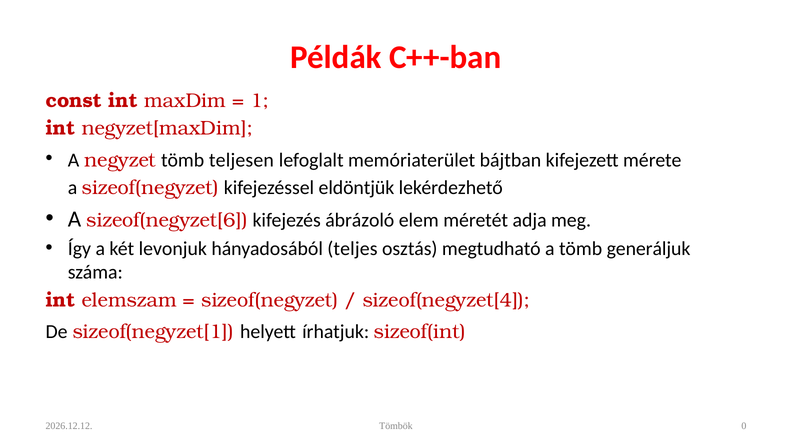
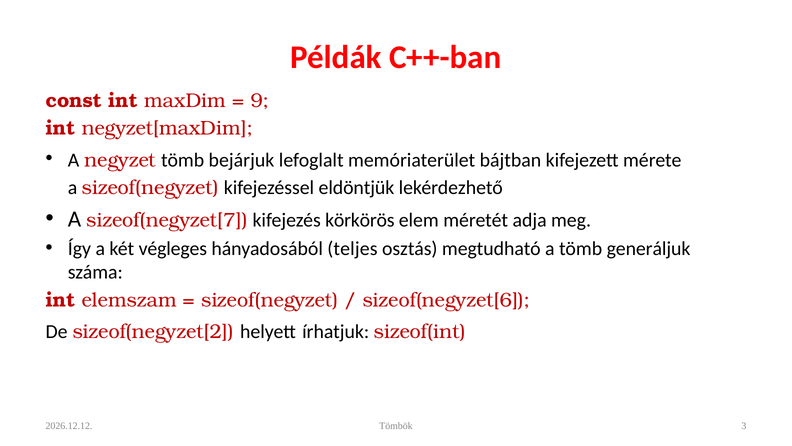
1: 1 -> 9 (260, 100)
teljesen: teljesen -> bejárjuk (241, 160)
sizeof(negyzet[6: sizeof(negyzet[6 -> sizeof(negyzet[7 (167, 220)
ábrázoló: ábrázoló -> körkörös (360, 220)
levonjuk: levonjuk -> végleges (173, 248)
sizeof(negyzet[4: sizeof(negyzet[4 -> sizeof(negyzet[6 (446, 300)
sizeof(negyzet[1: sizeof(negyzet[1 -> sizeof(negyzet[2 (153, 331)
0: 0 -> 3 (744, 425)
